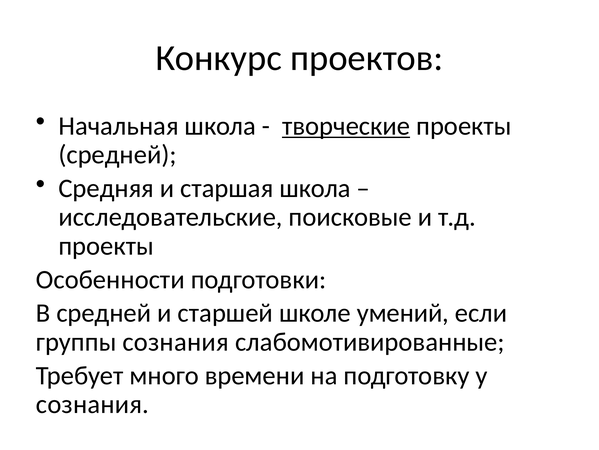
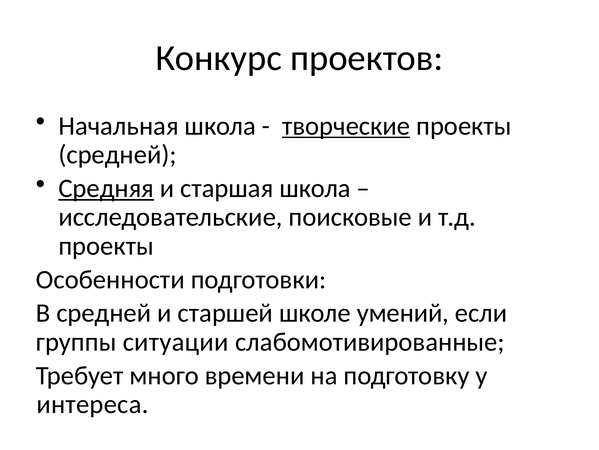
Средняя underline: none -> present (106, 188)
группы сознания: сознания -> ситуации (176, 341)
сознания: сознания -> интереса (92, 404)
